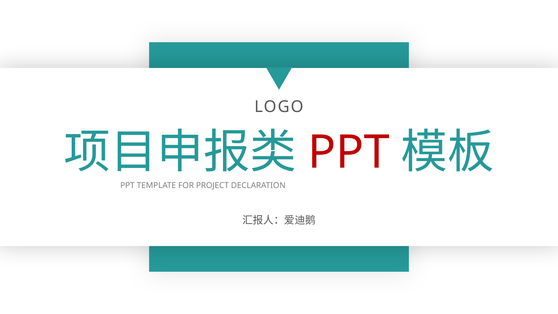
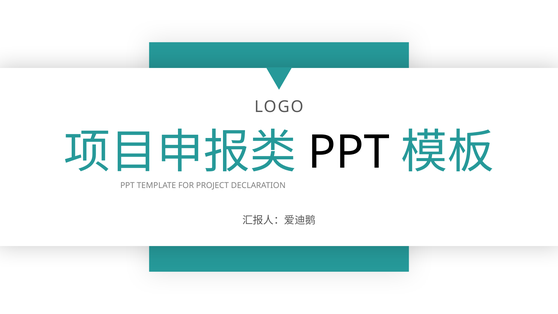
PPT colour: red -> black (349, 152)
